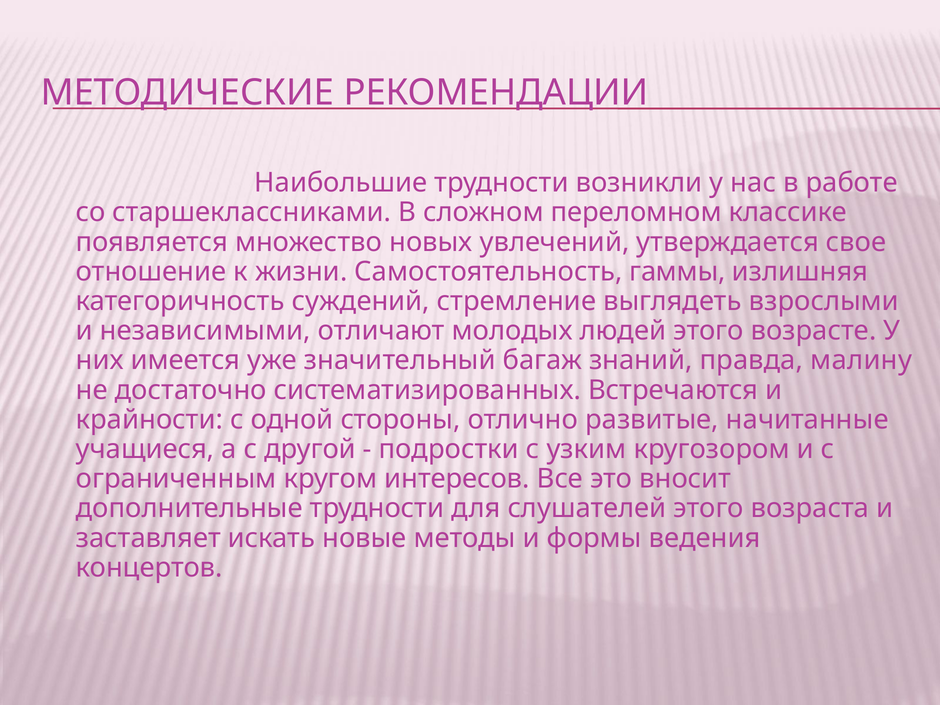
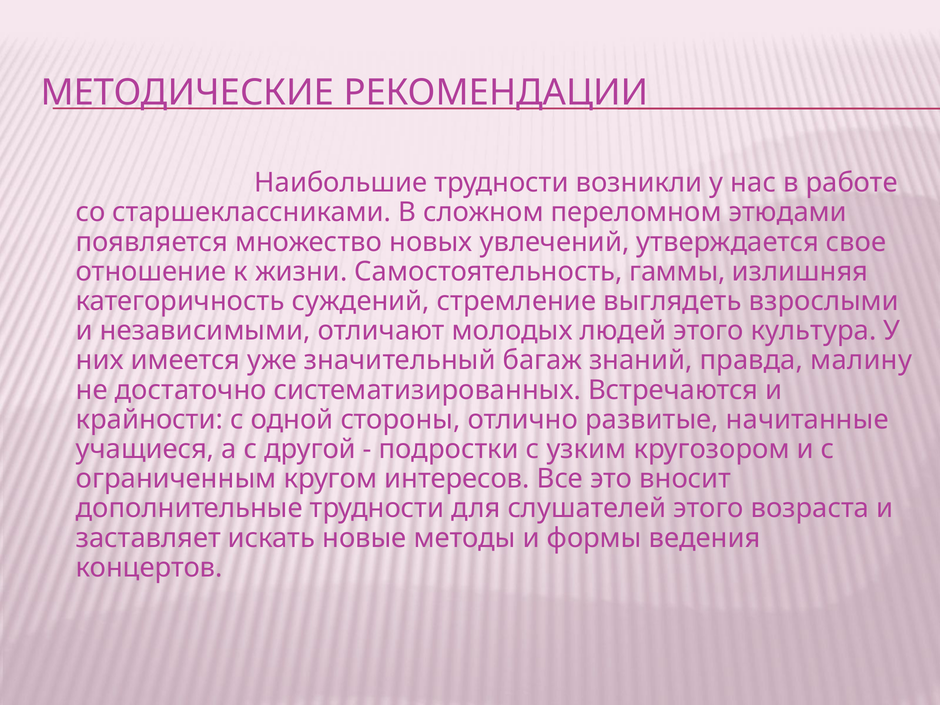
классике: классике -> этюдами (788, 212)
возрасте: возрасте -> культура (813, 331)
